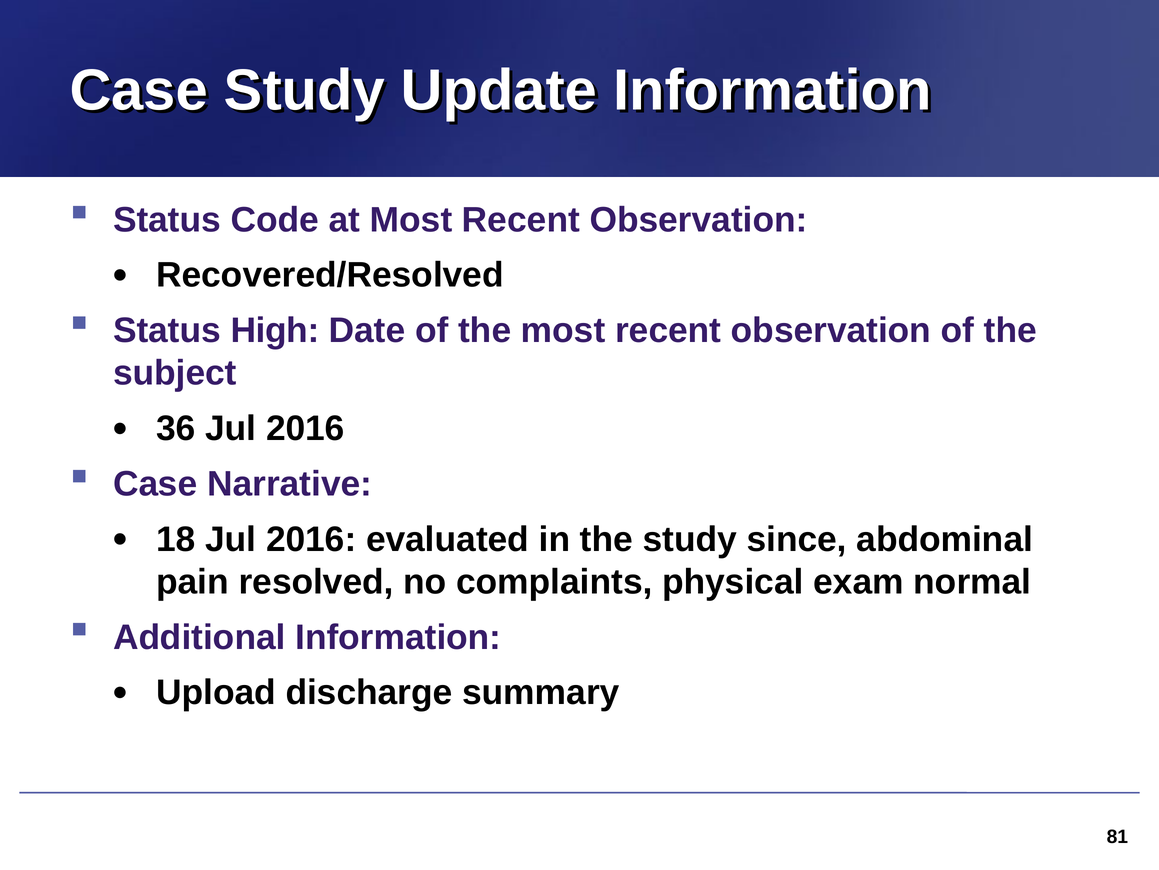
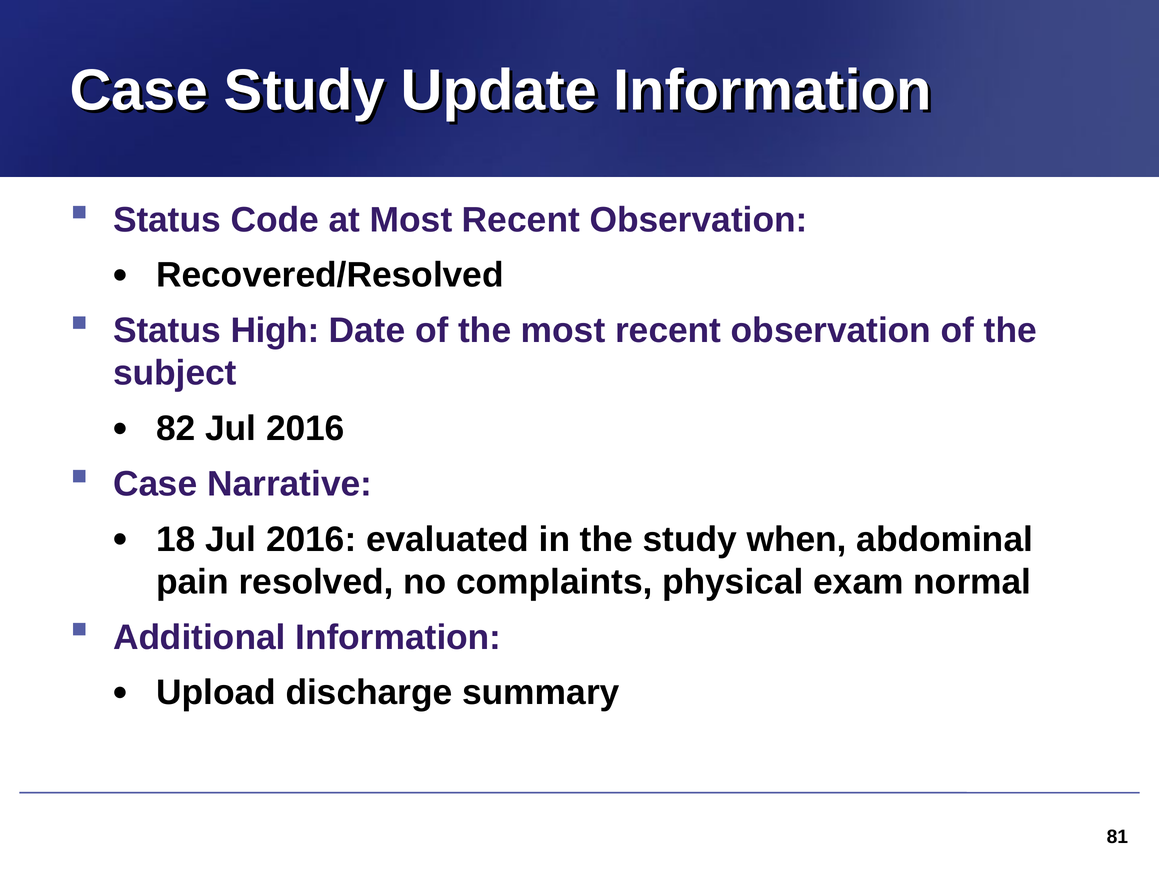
36: 36 -> 82 (176, 428)
since: since -> when (797, 539)
